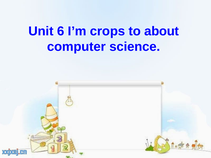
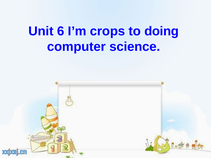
about: about -> doing (162, 31)
